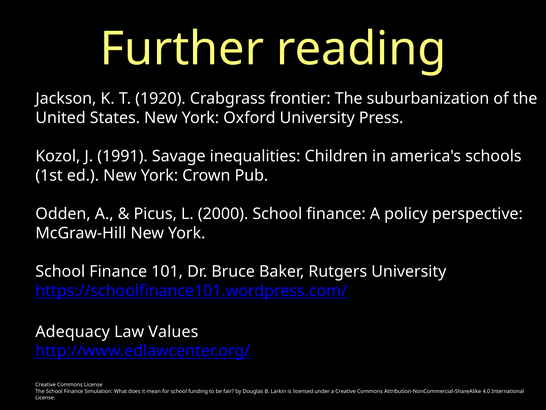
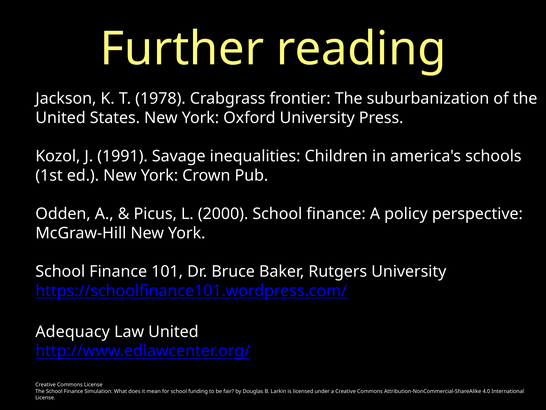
1920: 1920 -> 1978 (160, 99)
Law Values: Values -> United (173, 331)
